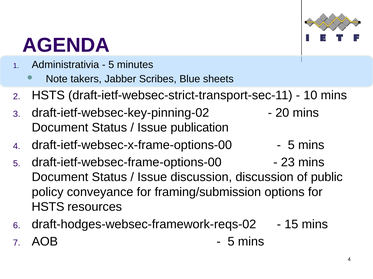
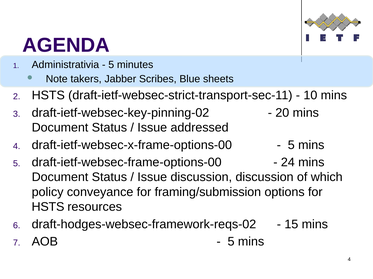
publication: publication -> addressed (200, 128)
23: 23 -> 24 (288, 163)
public: public -> which (327, 178)
